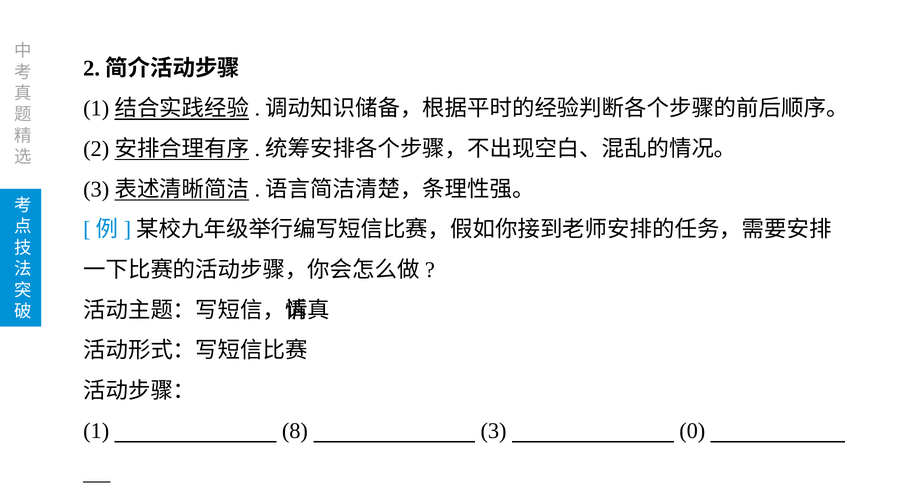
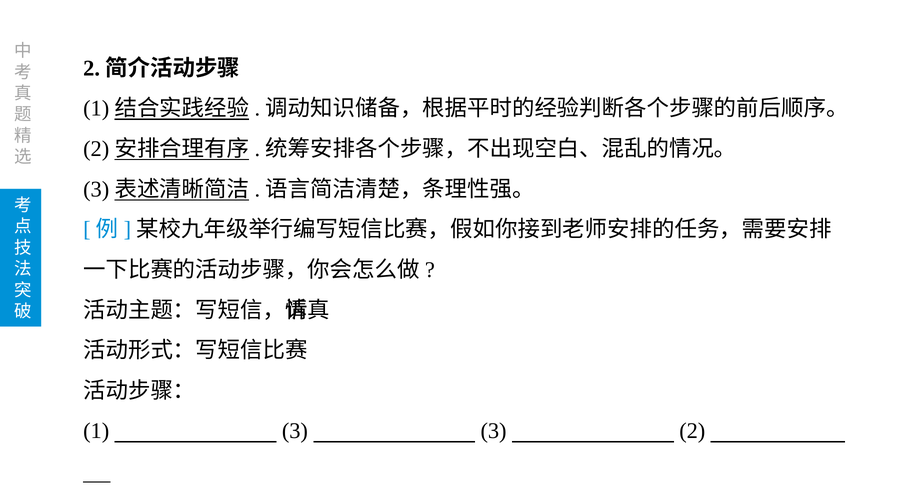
1 8: 8 -> 3 (295, 432)
0: 0 -> 2 (692, 432)
